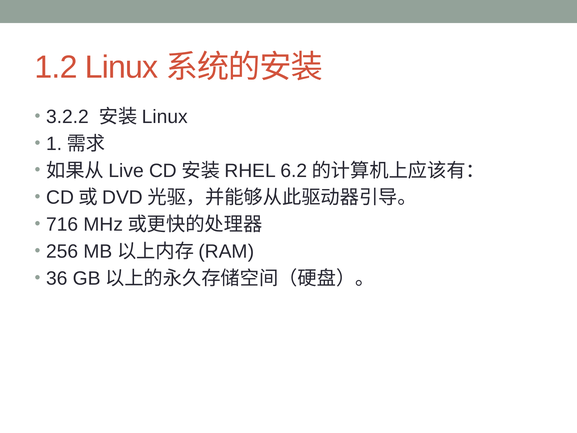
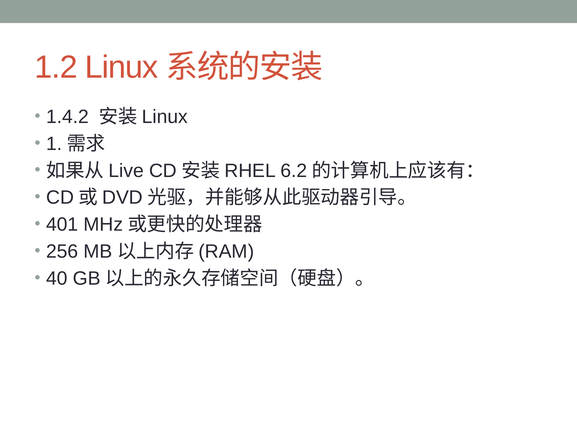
3.2.2: 3.2.2 -> 1.4.2 (68, 117)
716: 716 -> 401 (62, 224)
36: 36 -> 40 (57, 278)
